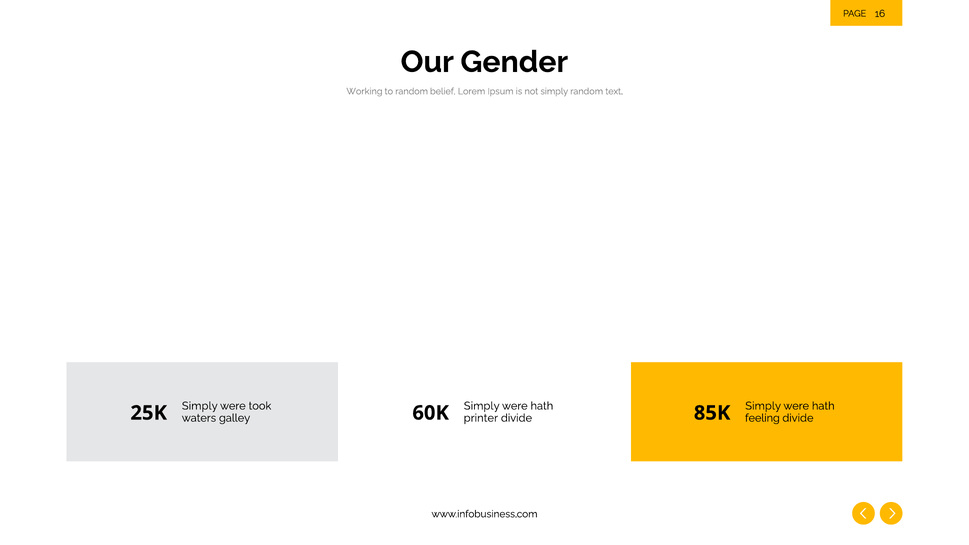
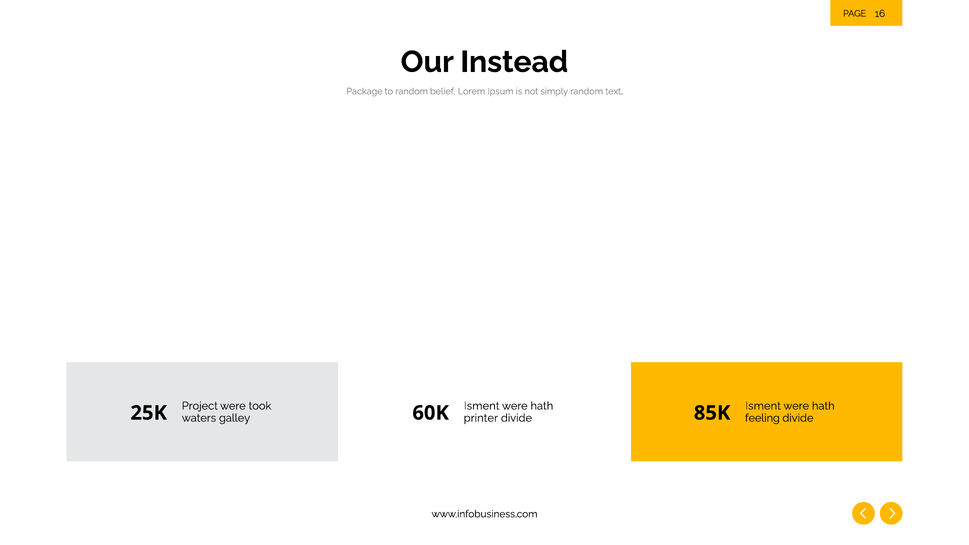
Gender: Gender -> Instead (514, 62)
Working: Working -> Package (364, 91)
Simply: Simply -> Project (200, 406)
Simply: Simply -> Isment (482, 406)
Simply: Simply -> Isment (763, 406)
